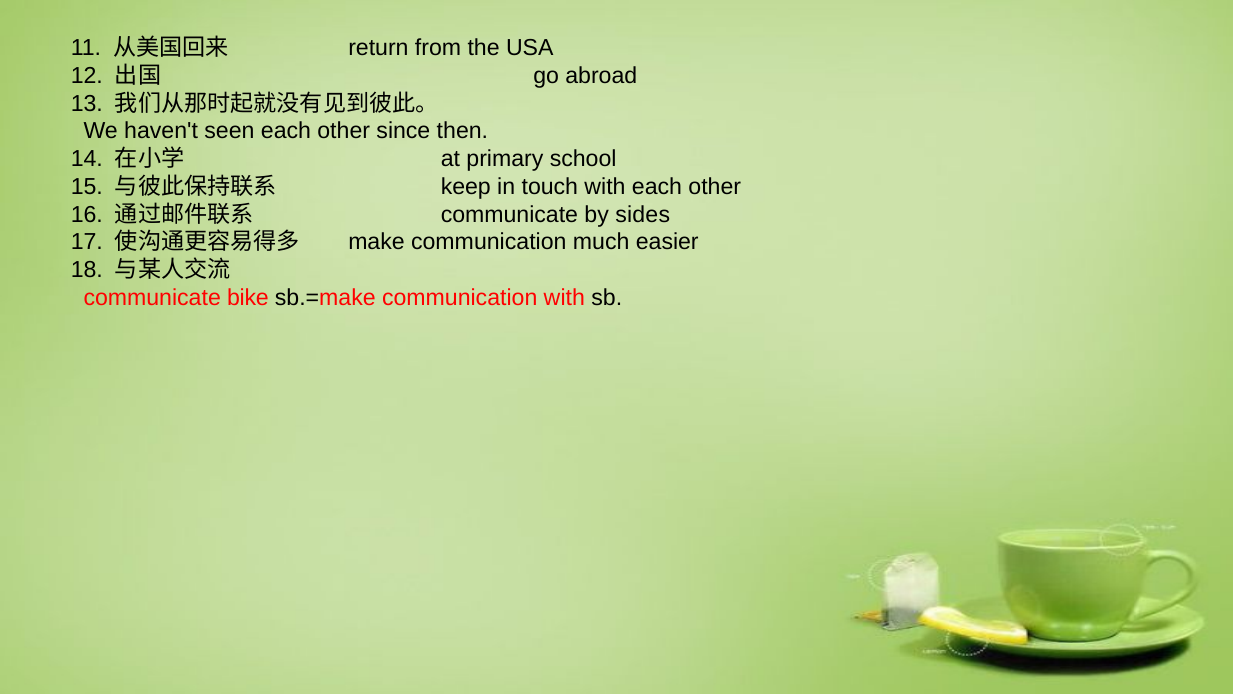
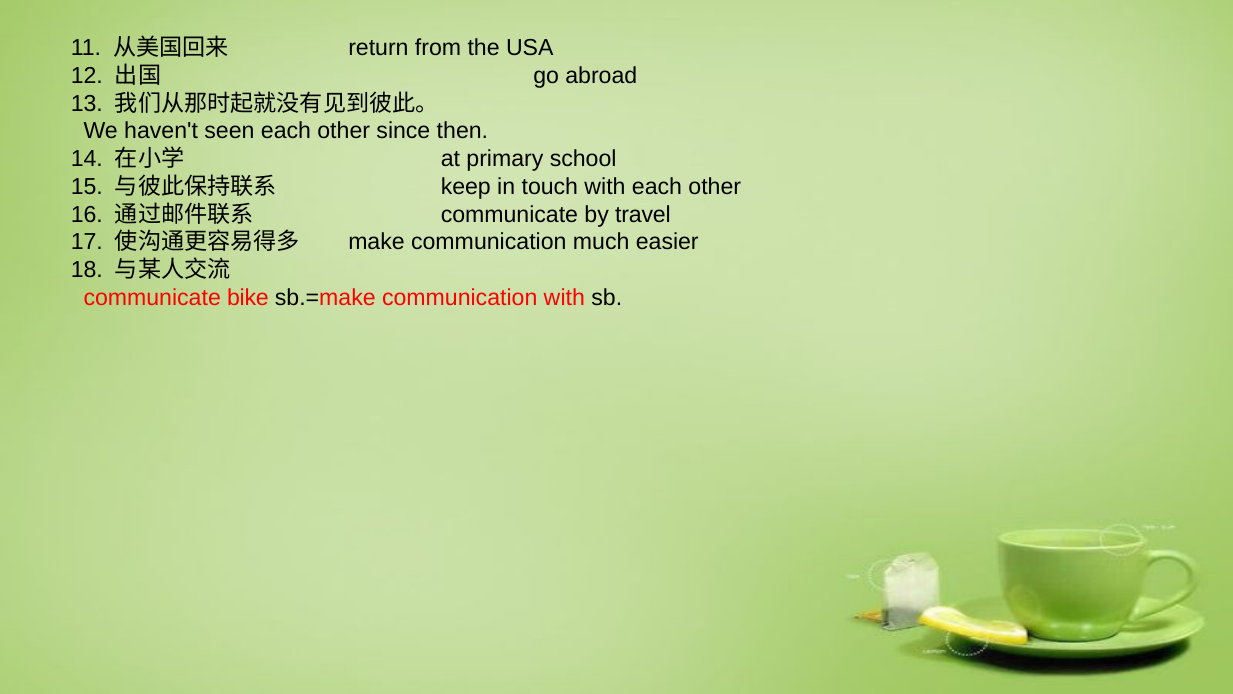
sides: sides -> travel (643, 214)
